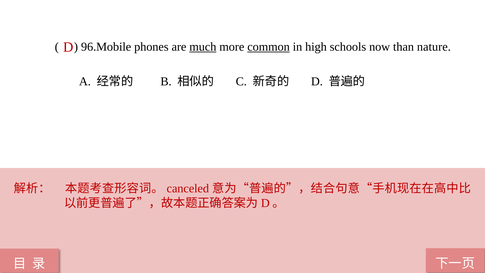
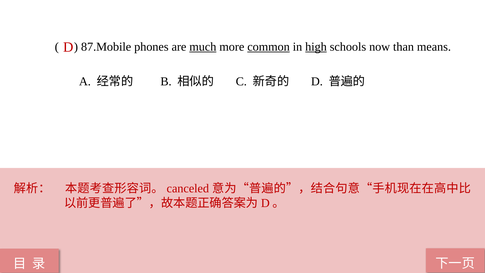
96.Mobile: 96.Mobile -> 87.Mobile (106, 47)
high underline: none -> present (316, 47)
nature: nature -> means (434, 47)
